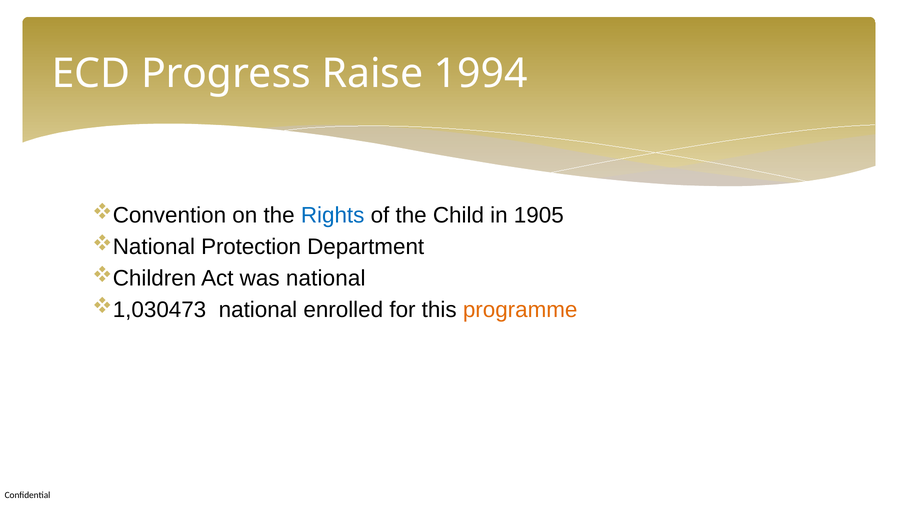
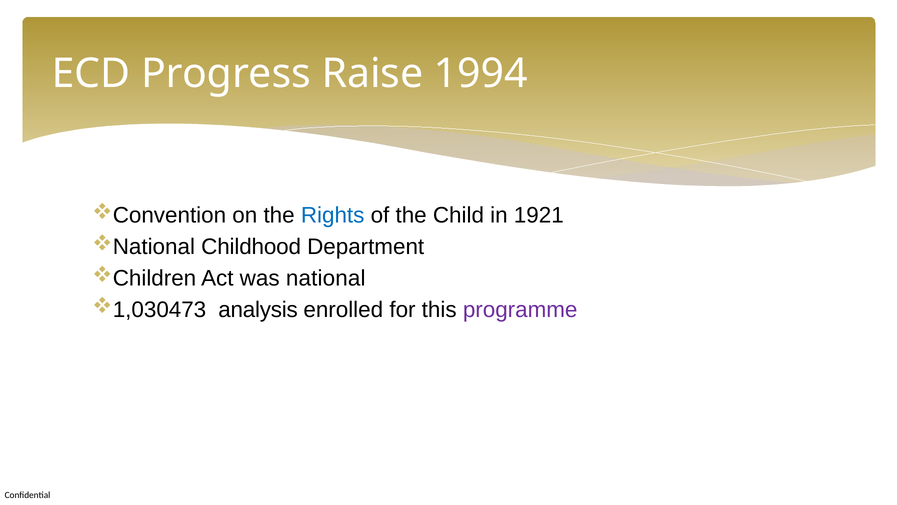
1905: 1905 -> 1921 (539, 215)
Protection: Protection -> Childhood (251, 247)
national: national -> analysis (258, 309)
programme colour: orange -> purple (520, 309)
